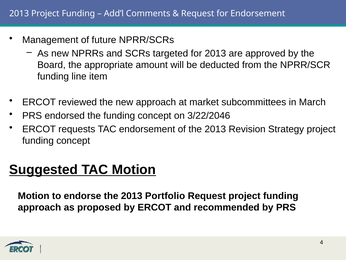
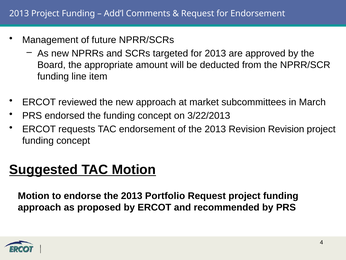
3/22/2046: 3/22/2046 -> 3/22/2013 (209, 115)
Revision Strategy: Strategy -> Revision (286, 129)
